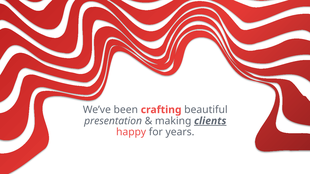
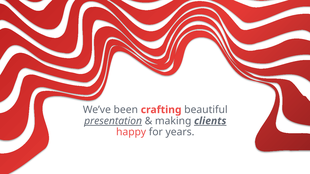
presentation underline: none -> present (113, 121)
